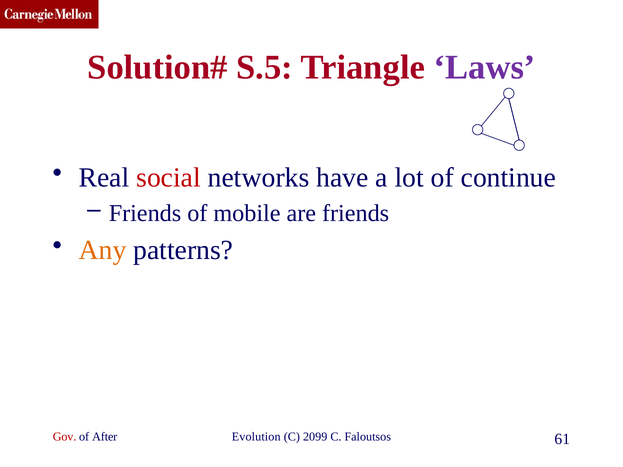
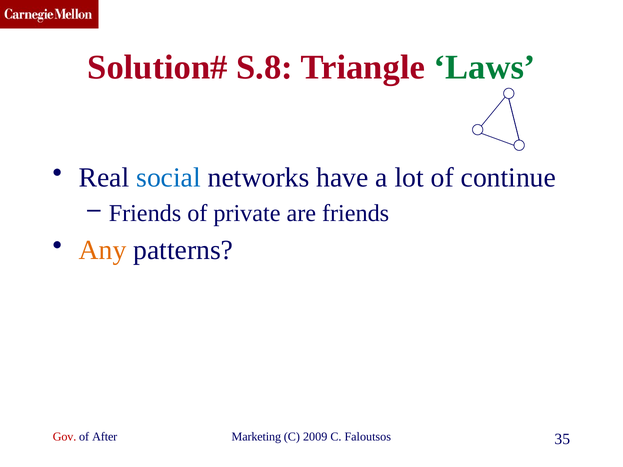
S.5: S.5 -> S.8 (265, 67)
Laws colour: purple -> green (485, 67)
social colour: red -> blue (169, 178)
mobile: mobile -> private (247, 213)
Evolution: Evolution -> Marketing (256, 437)
2099: 2099 -> 2009 (315, 437)
61: 61 -> 35 (562, 439)
